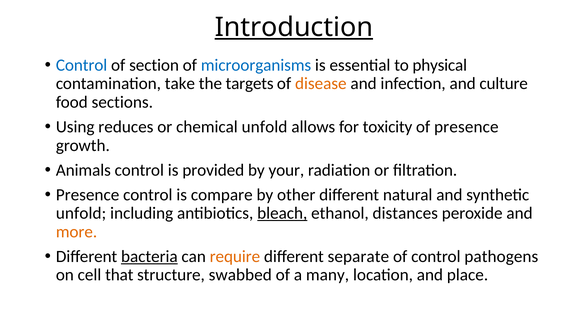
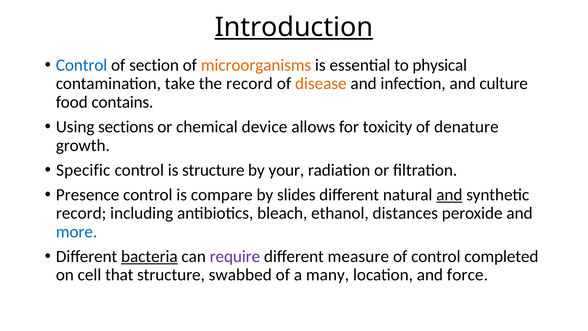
microorganisms colour: blue -> orange (256, 65)
the targets: targets -> record (249, 84)
sections: sections -> contains (122, 102)
reduces: reduces -> sections (126, 127)
chemical unfold: unfold -> device (264, 127)
of presence: presence -> denature (466, 127)
Animals: Animals -> Specific (83, 170)
is provided: provided -> structure (213, 170)
other: other -> slides (296, 195)
and underline: none -> present (449, 195)
unfold: unfold -> record (81, 213)
bleach underline: present -> none (282, 213)
more colour: orange -> blue (77, 232)
require colour: orange -> purple (235, 256)
separate: separate -> measure (358, 256)
pathogens: pathogens -> completed (501, 256)
place: place -> force (467, 275)
